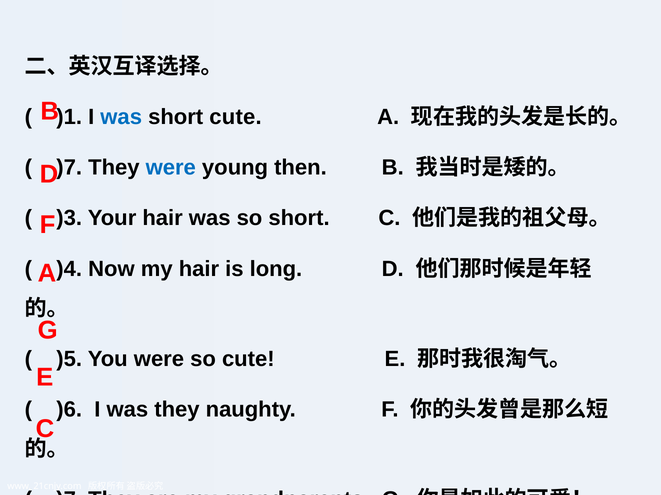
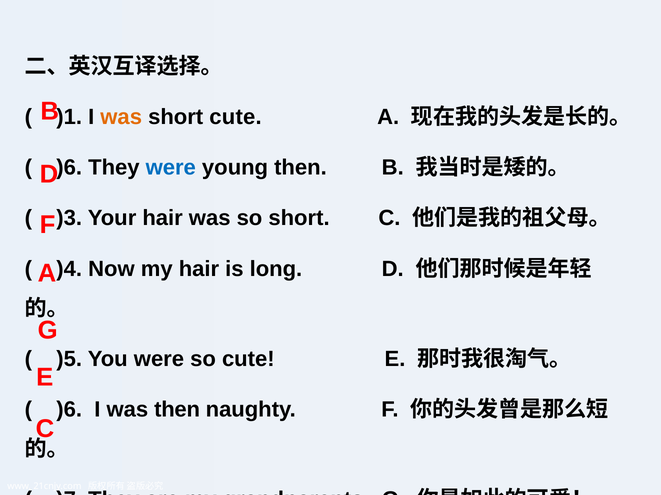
was colour: blue -> orange (121, 117)
)7: )7 -> )6 (69, 168)
was they: they -> then (177, 410)
